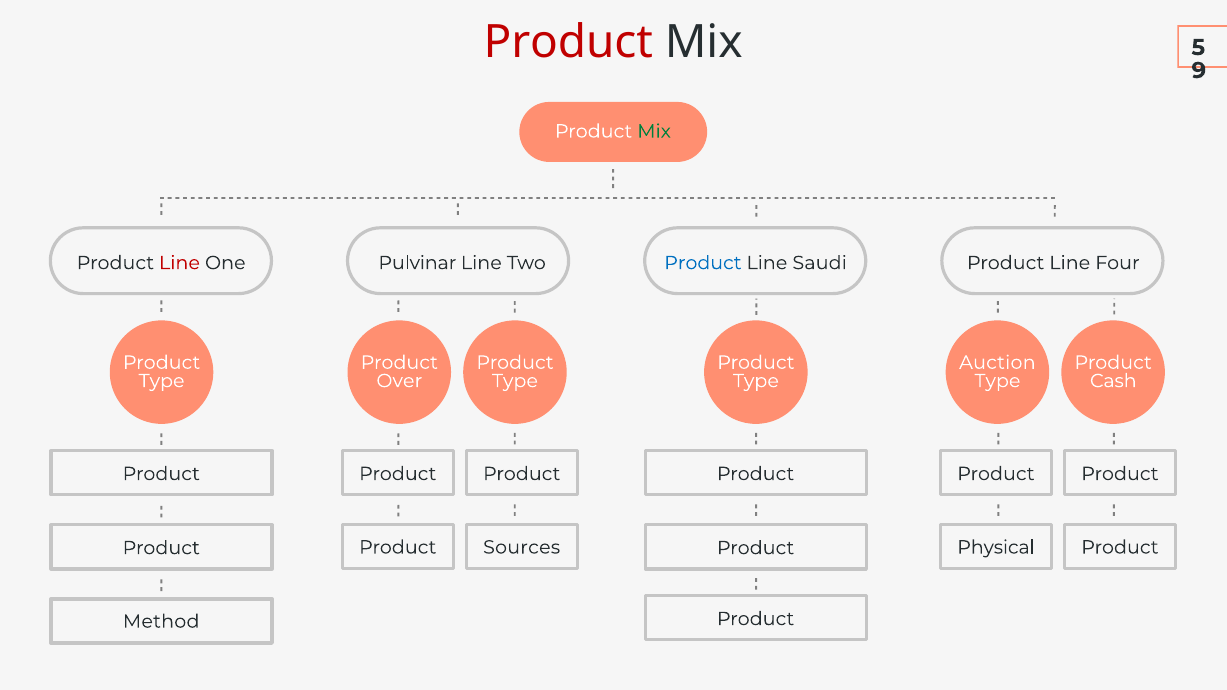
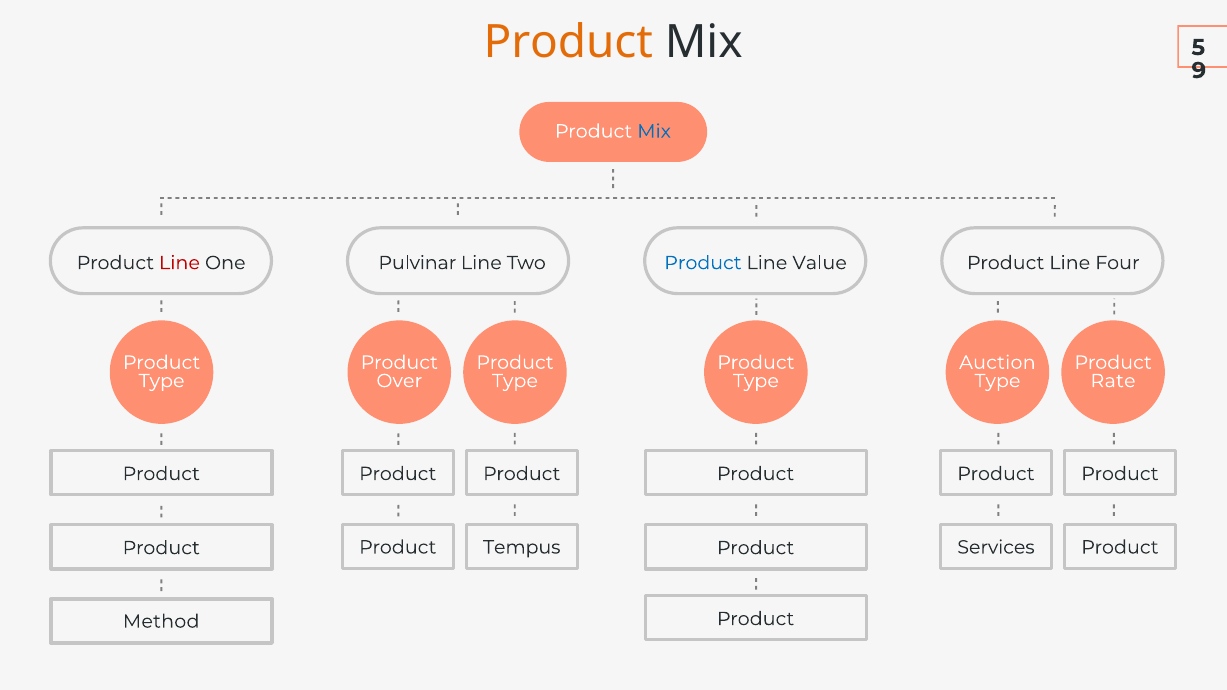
Product colour: red -> orange (568, 42)
Mix colour: green -> blue (654, 131)
Saudi: Saudi -> Value (820, 263)
Cash: Cash -> Rate (1113, 381)
Sources: Sources -> Tempus (522, 547)
Physical: Physical -> Services (996, 547)
